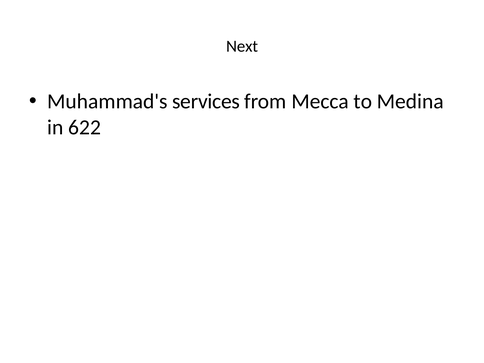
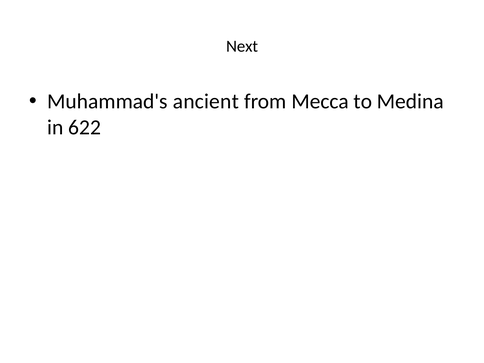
services: services -> ancient (206, 102)
